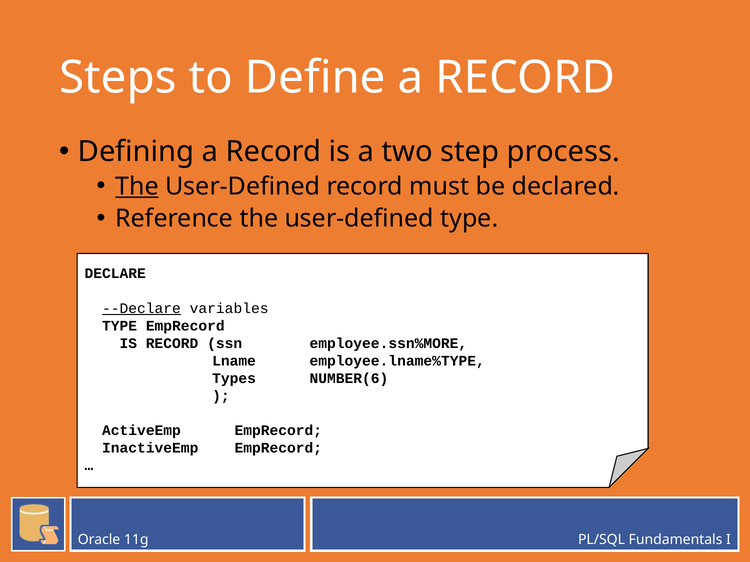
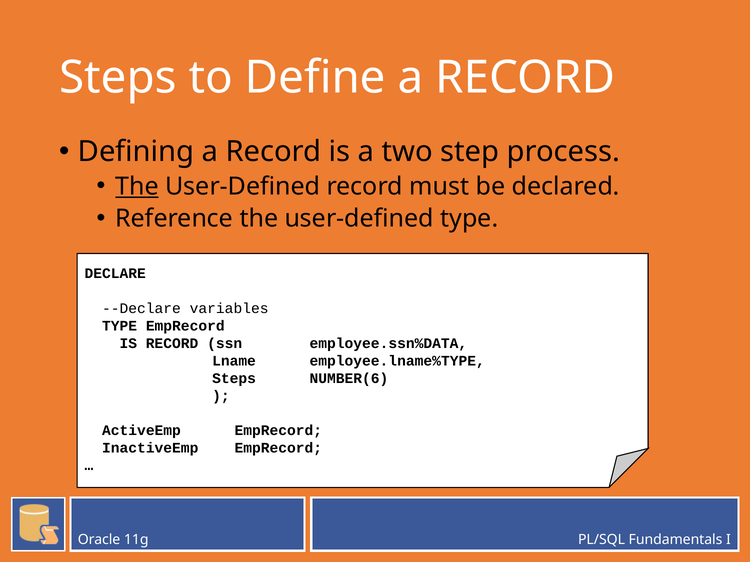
--Declare underline: present -> none (141, 309)
employee.ssn%MORE: employee.ssn%MORE -> employee.ssn%DATA (388, 344)
Types: Types -> Steps (234, 379)
